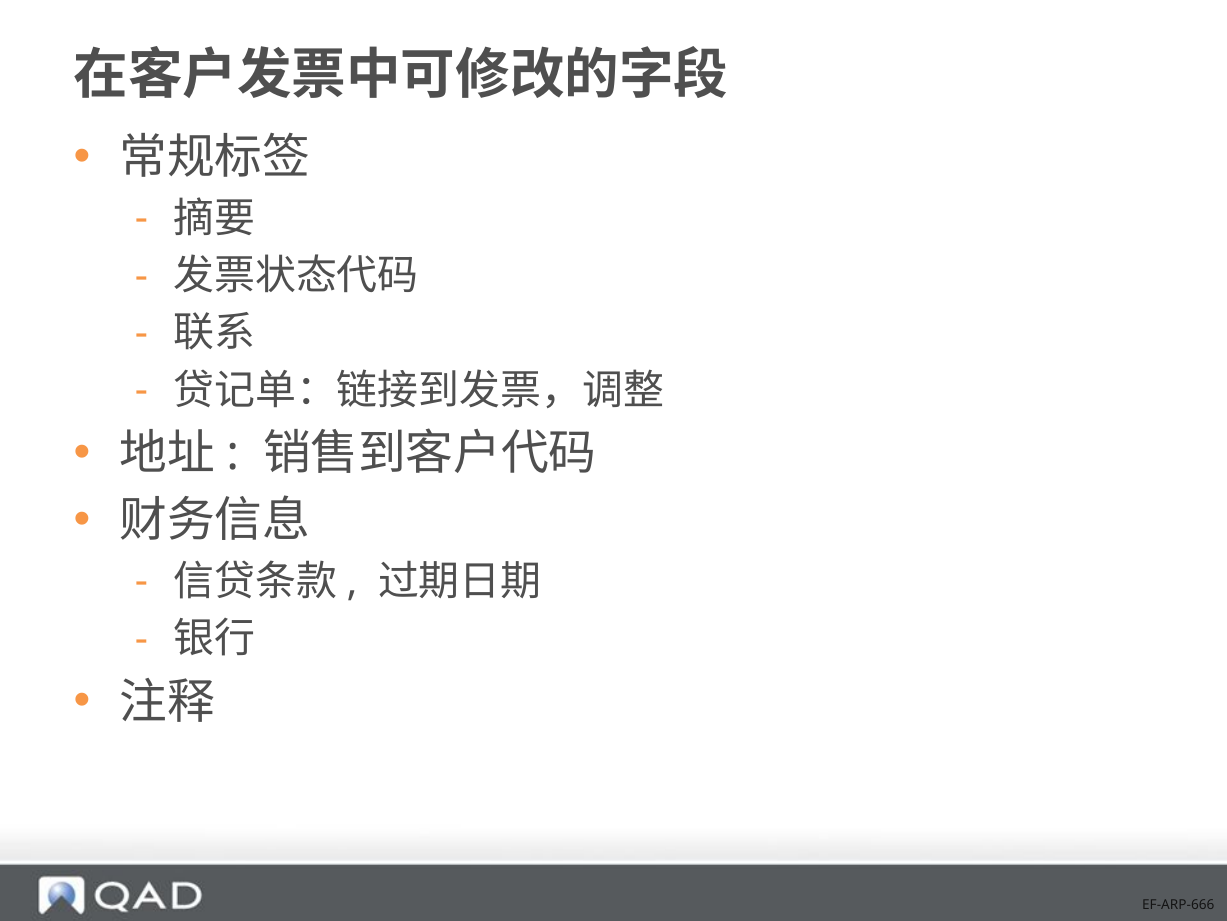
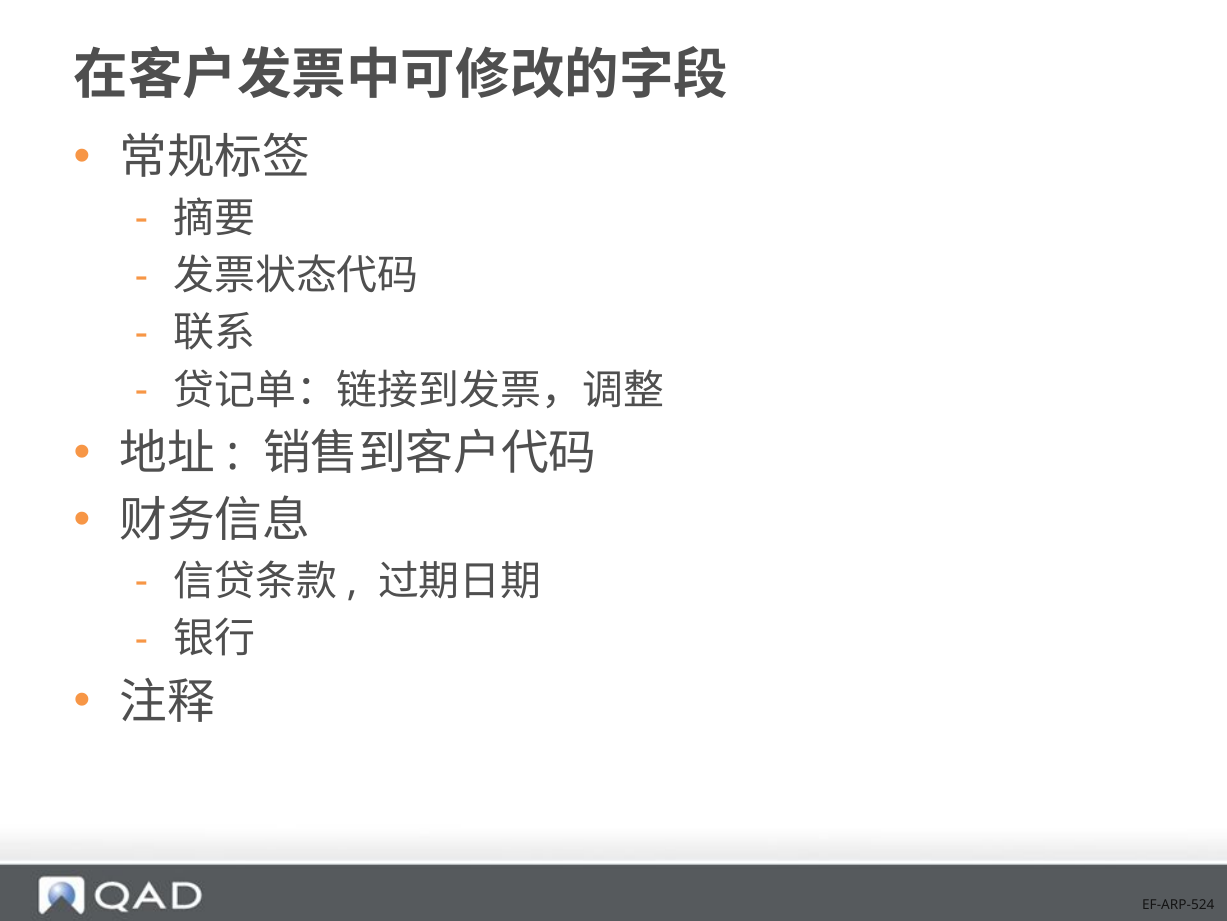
EF-ARP-666: EF-ARP-666 -> EF-ARP-524 (1178, 904)
